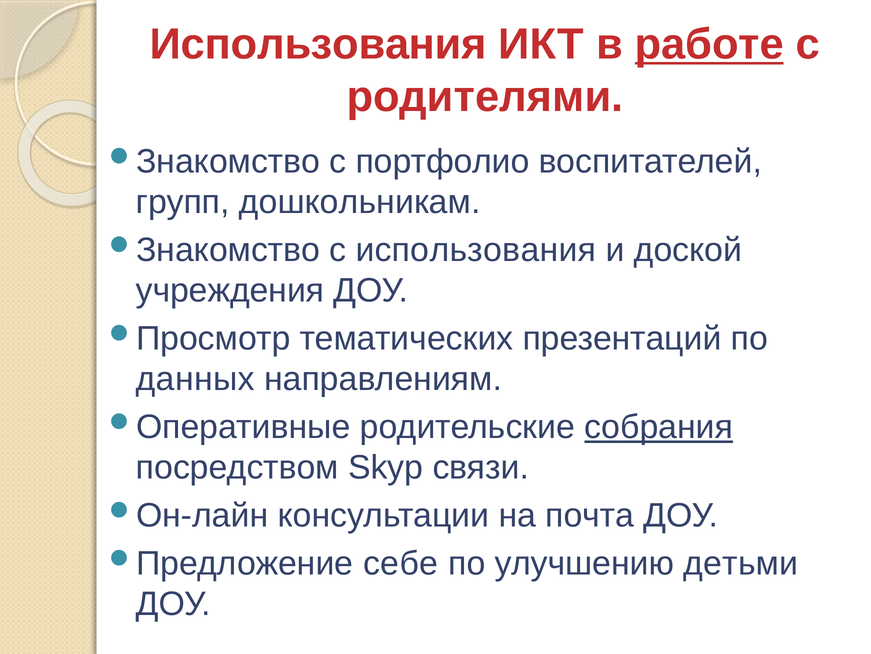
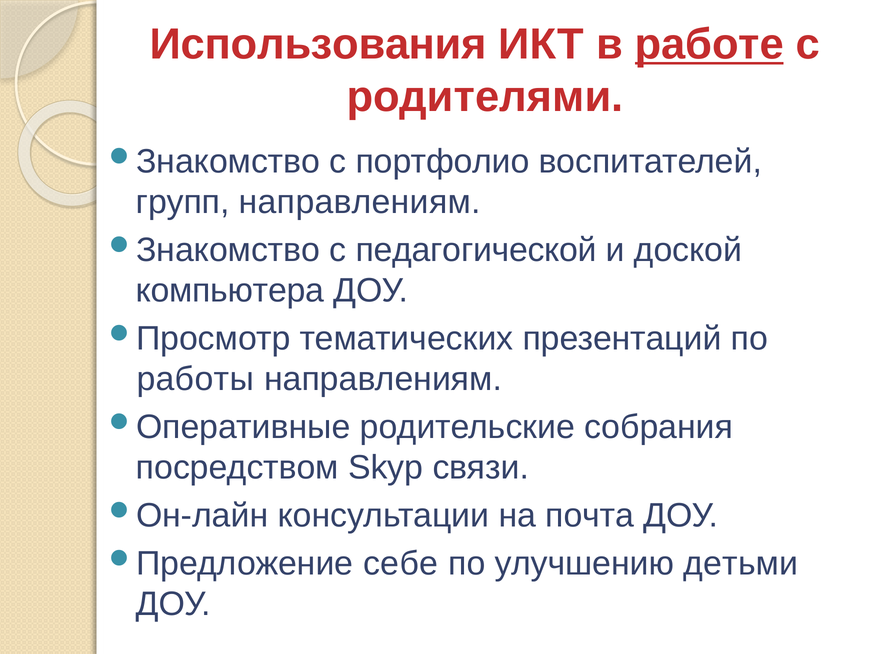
групп дошкольникам: дошкольникам -> направлениям (360, 202)
с использования: использования -> педагогической (476, 250)
учреждения: учреждения -> компьютера (230, 290)
данных: данных -> работы (195, 379)
собрания underline: present -> none (659, 427)
